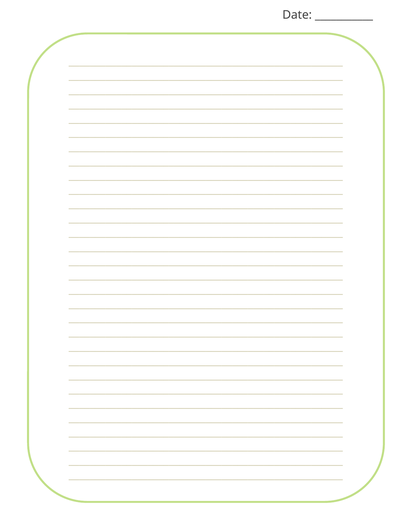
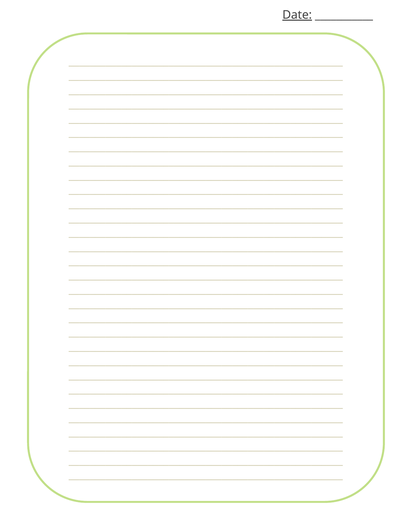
Date underline: none -> present (297, 15)
